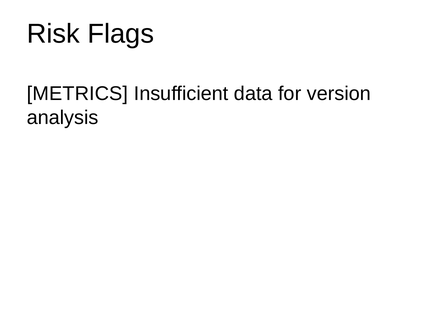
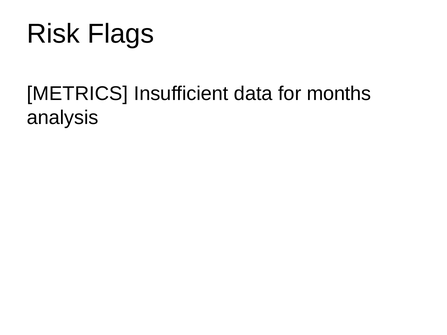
version: version -> months (339, 94)
